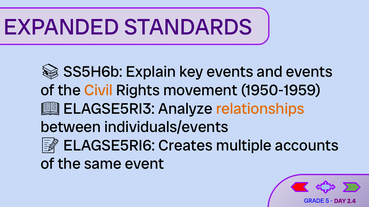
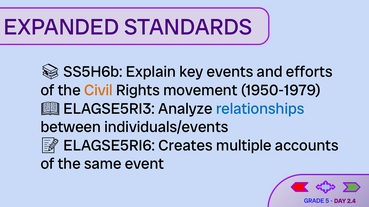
and events: events -> efforts (309, 72)
1950-1959: 1950-1959 -> 1950-1979 (281, 91)
relationships colour: orange -> blue (260, 109)
